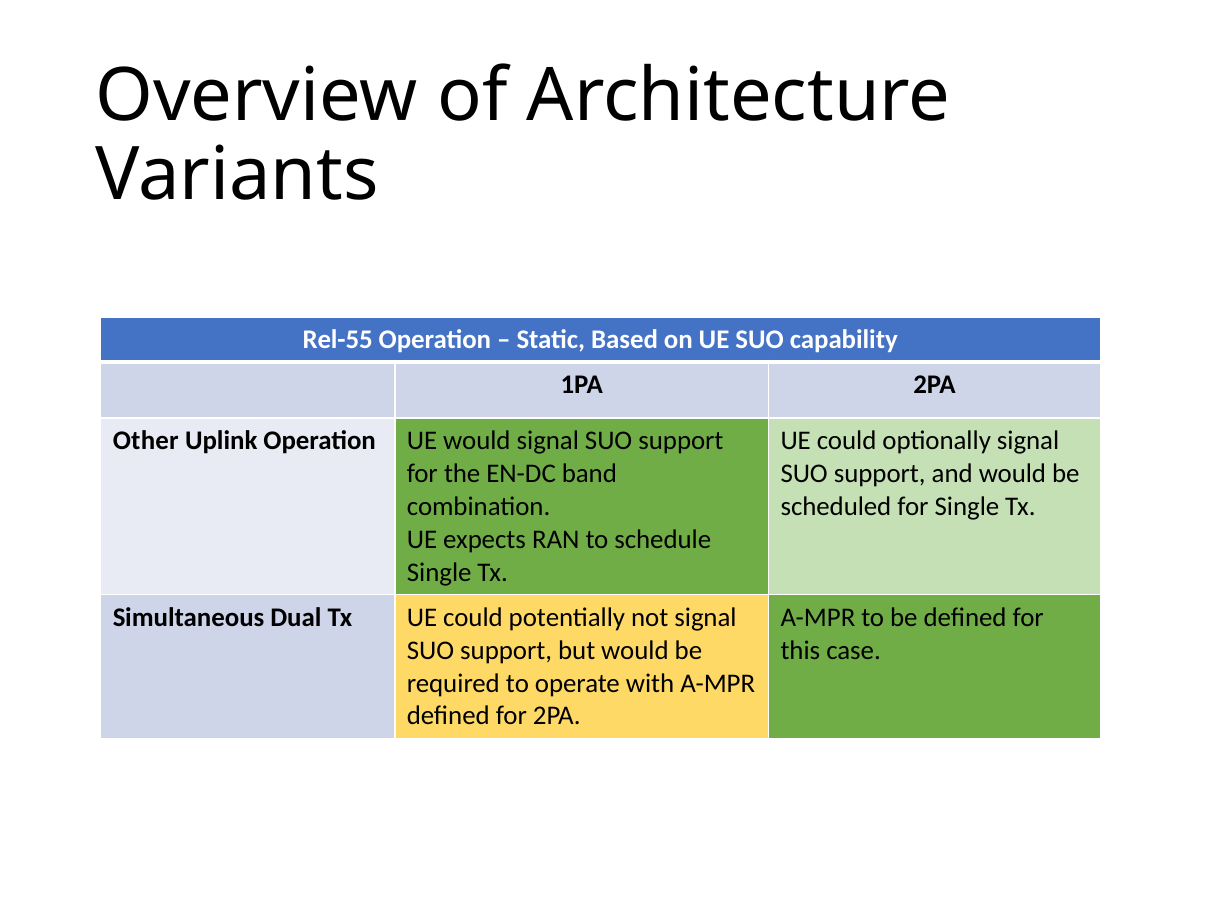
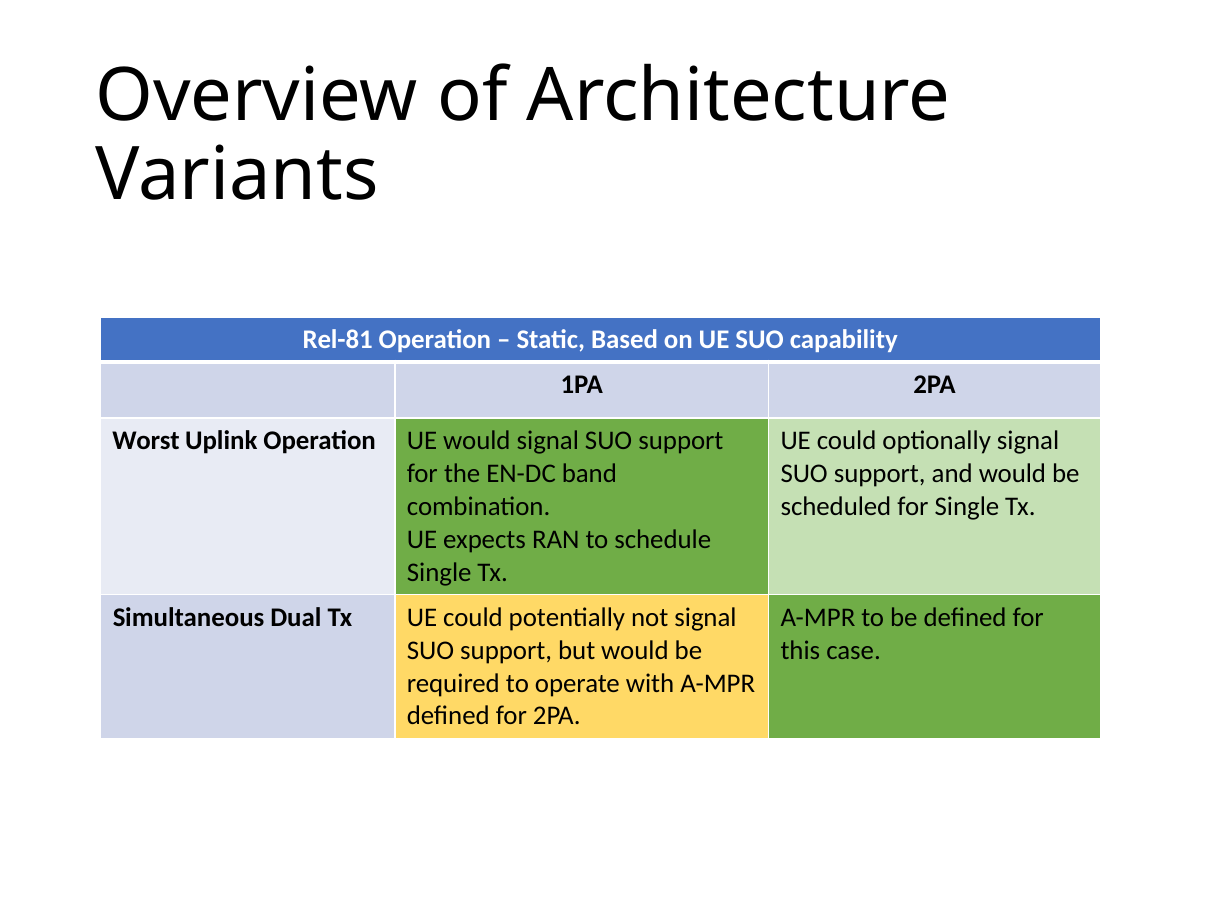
Rel-55: Rel-55 -> Rel-81 (338, 340)
Other: Other -> Worst (146, 441)
